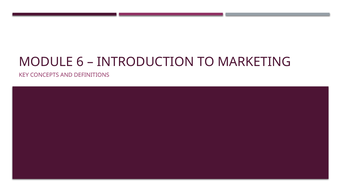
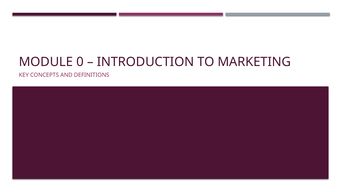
6: 6 -> 0 (80, 62)
